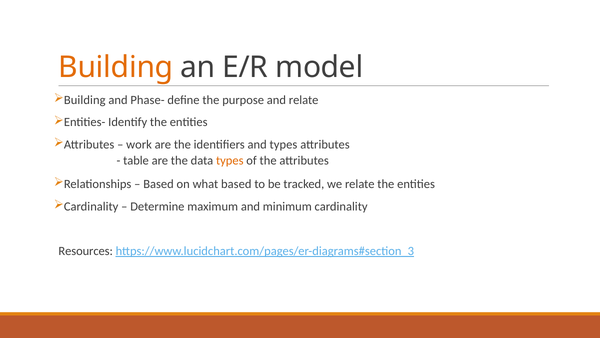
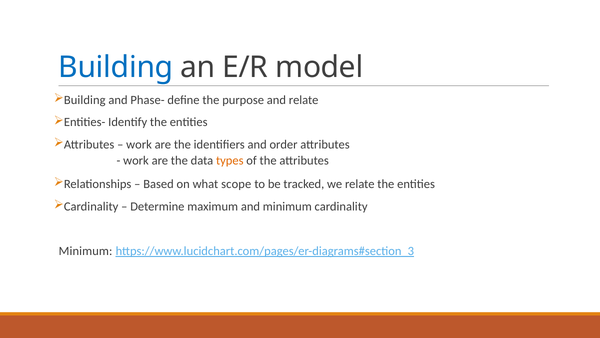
Building colour: orange -> blue (116, 67)
and types: types -> order (284, 144)
table: table -> work (136, 160)
what based: based -> scope (236, 184)
Resources: Resources -> Minimum (86, 251)
